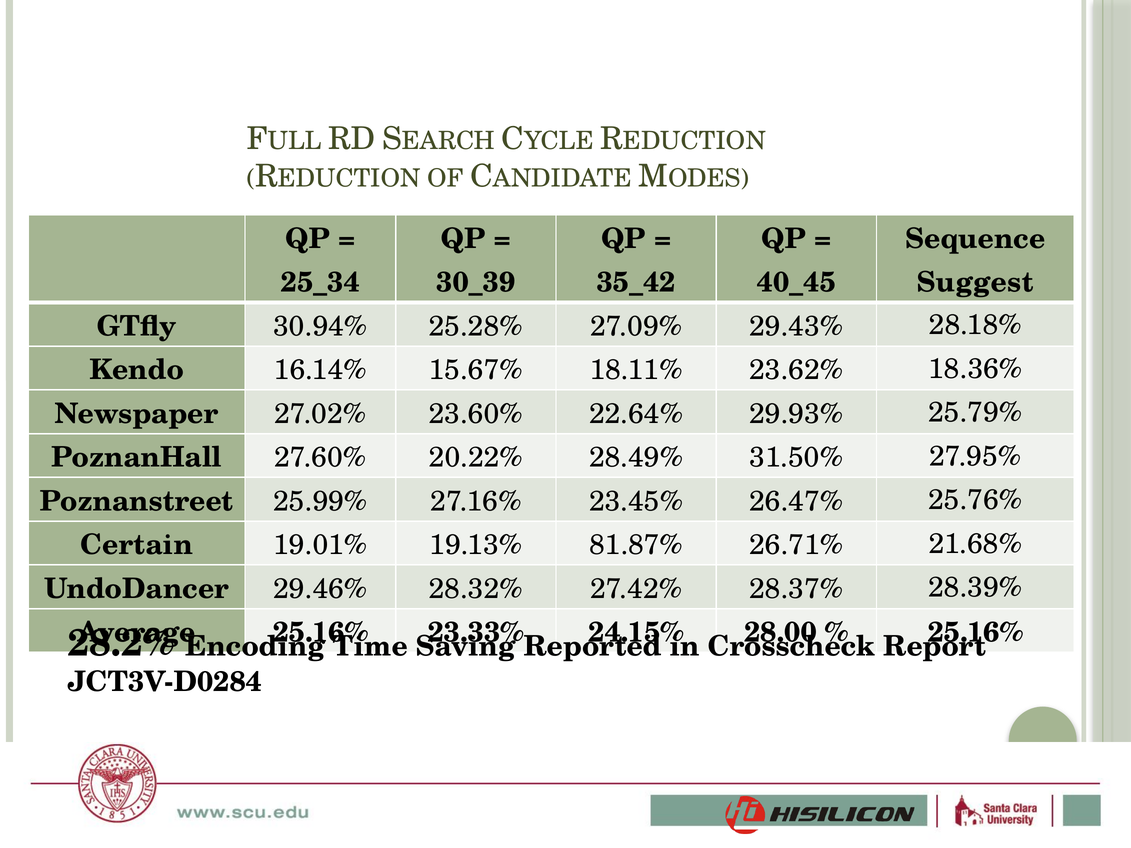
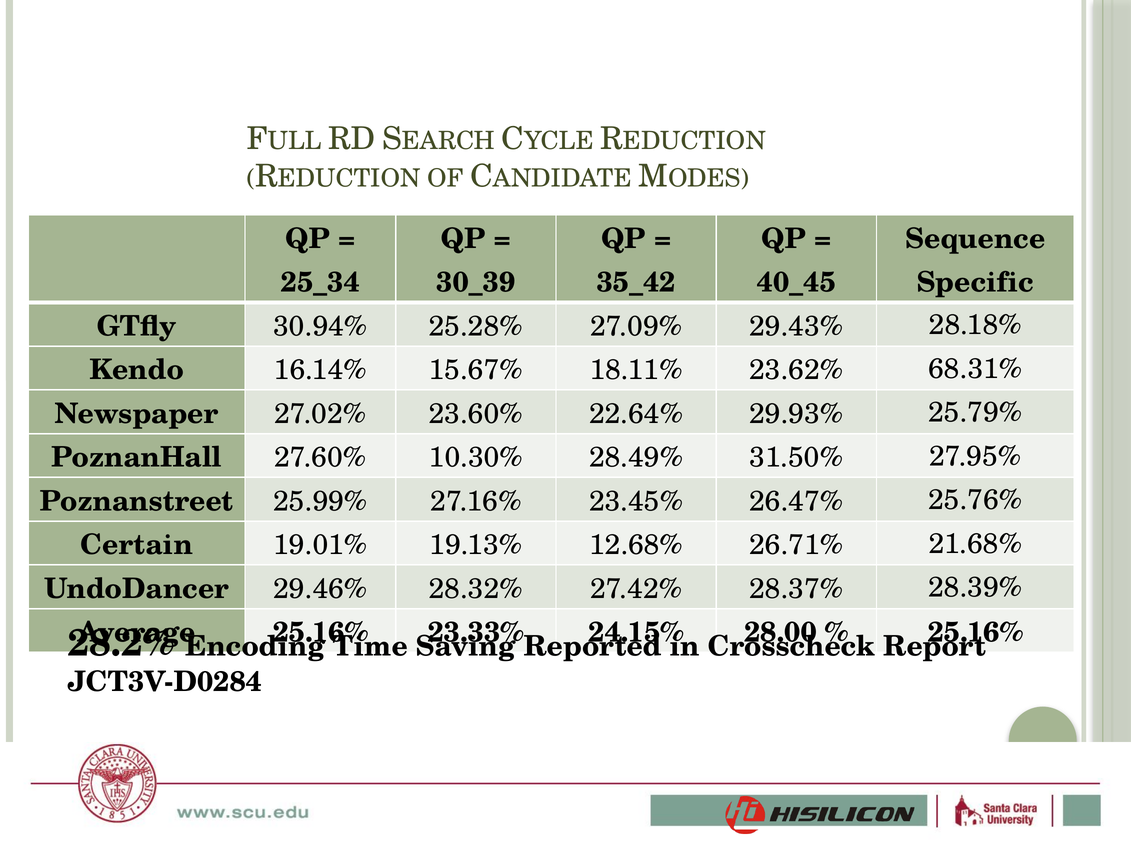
Suggest: Suggest -> Specific (975, 283)
18.36%: 18.36% -> 68.31% (975, 369)
20.22%: 20.22% -> 10.30% (476, 458)
81.87%: 81.87% -> 12.68% (636, 545)
